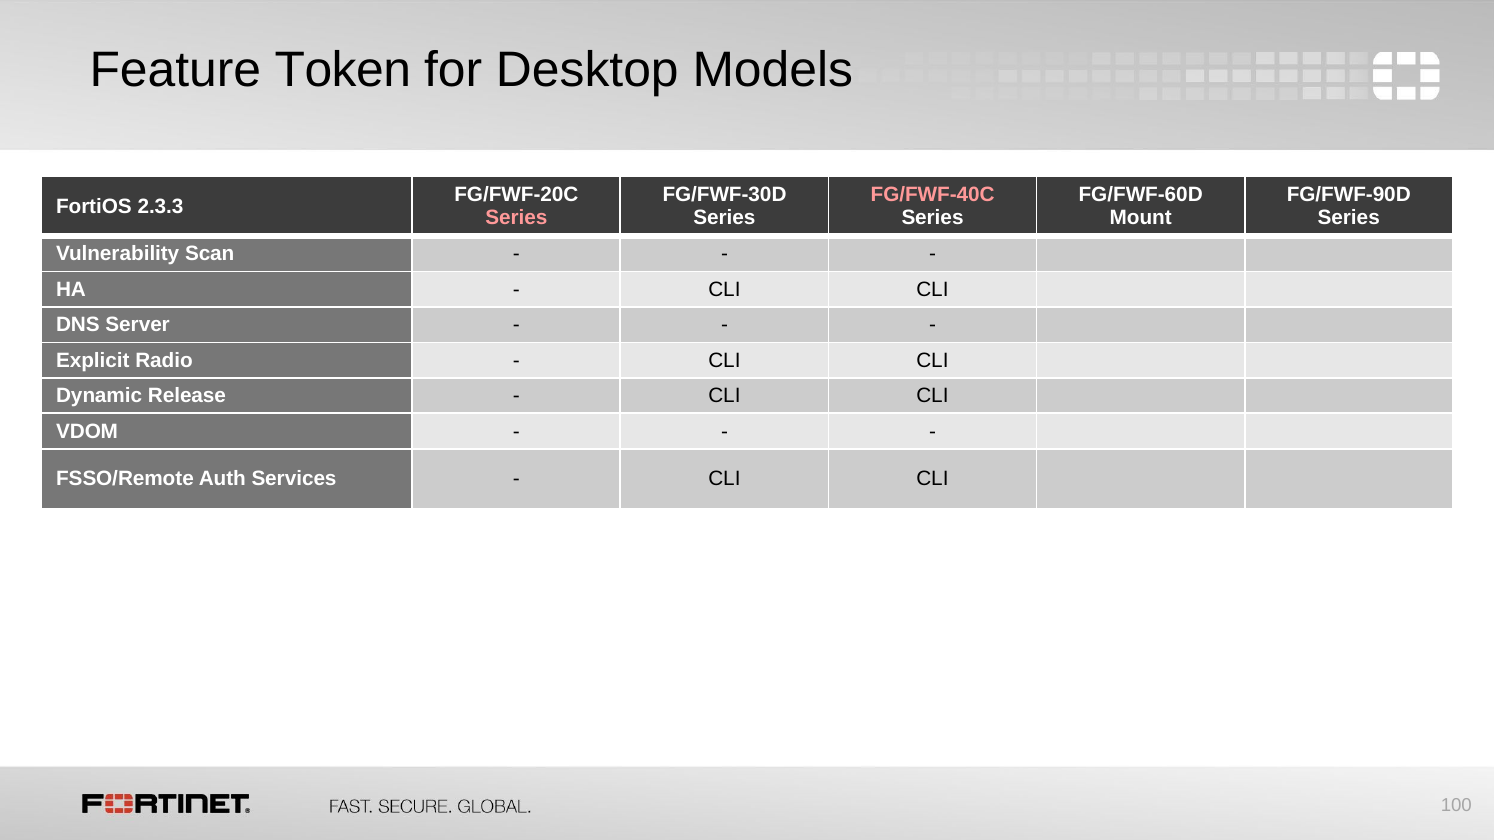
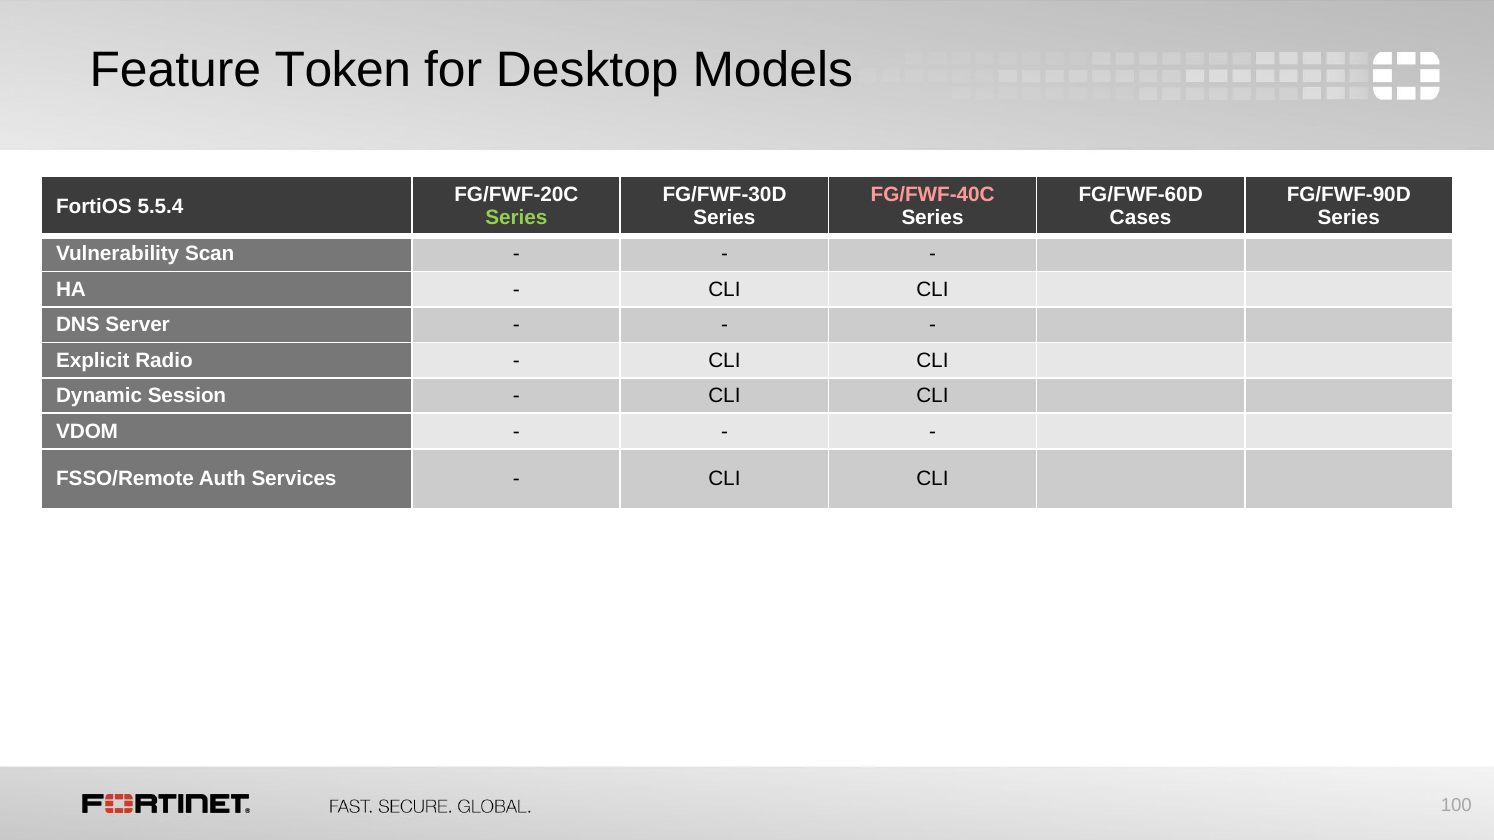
2.3.3: 2.3.3 -> 5.5.4 (161, 207)
Series colour: pink -> light green (516, 218)
Mount: Mount -> Cases (1141, 218)
Release: Release -> Session (187, 396)
